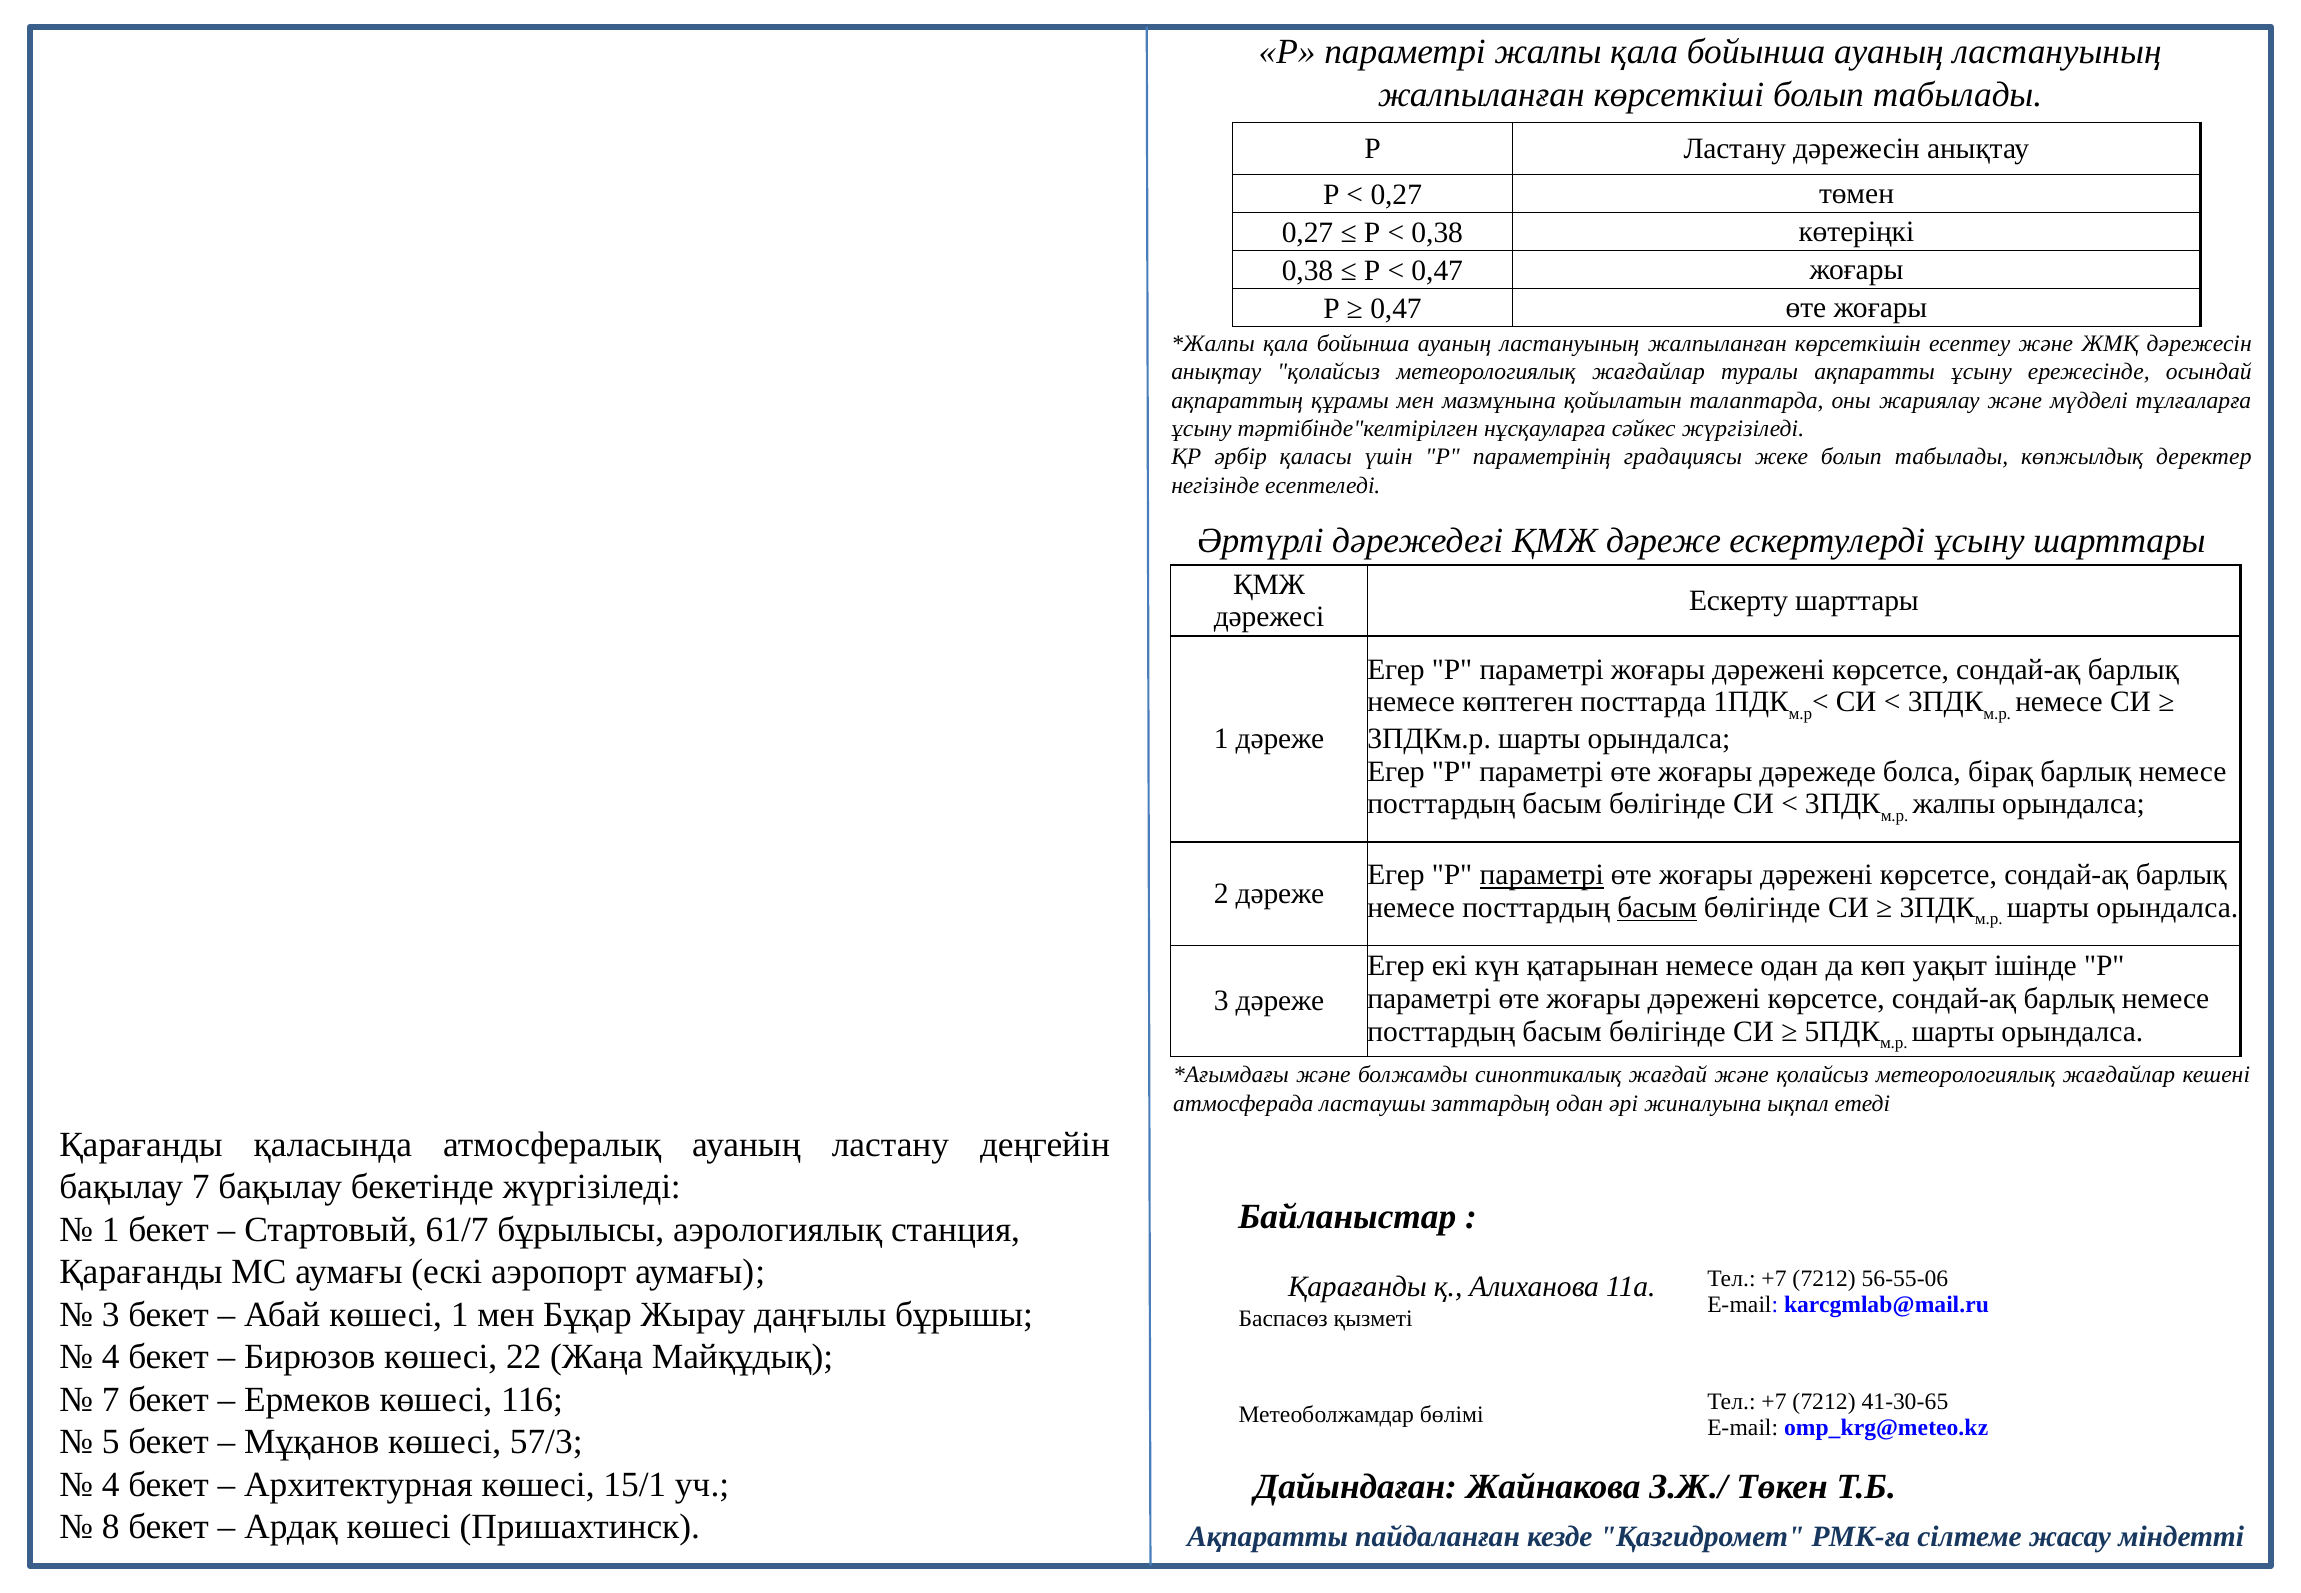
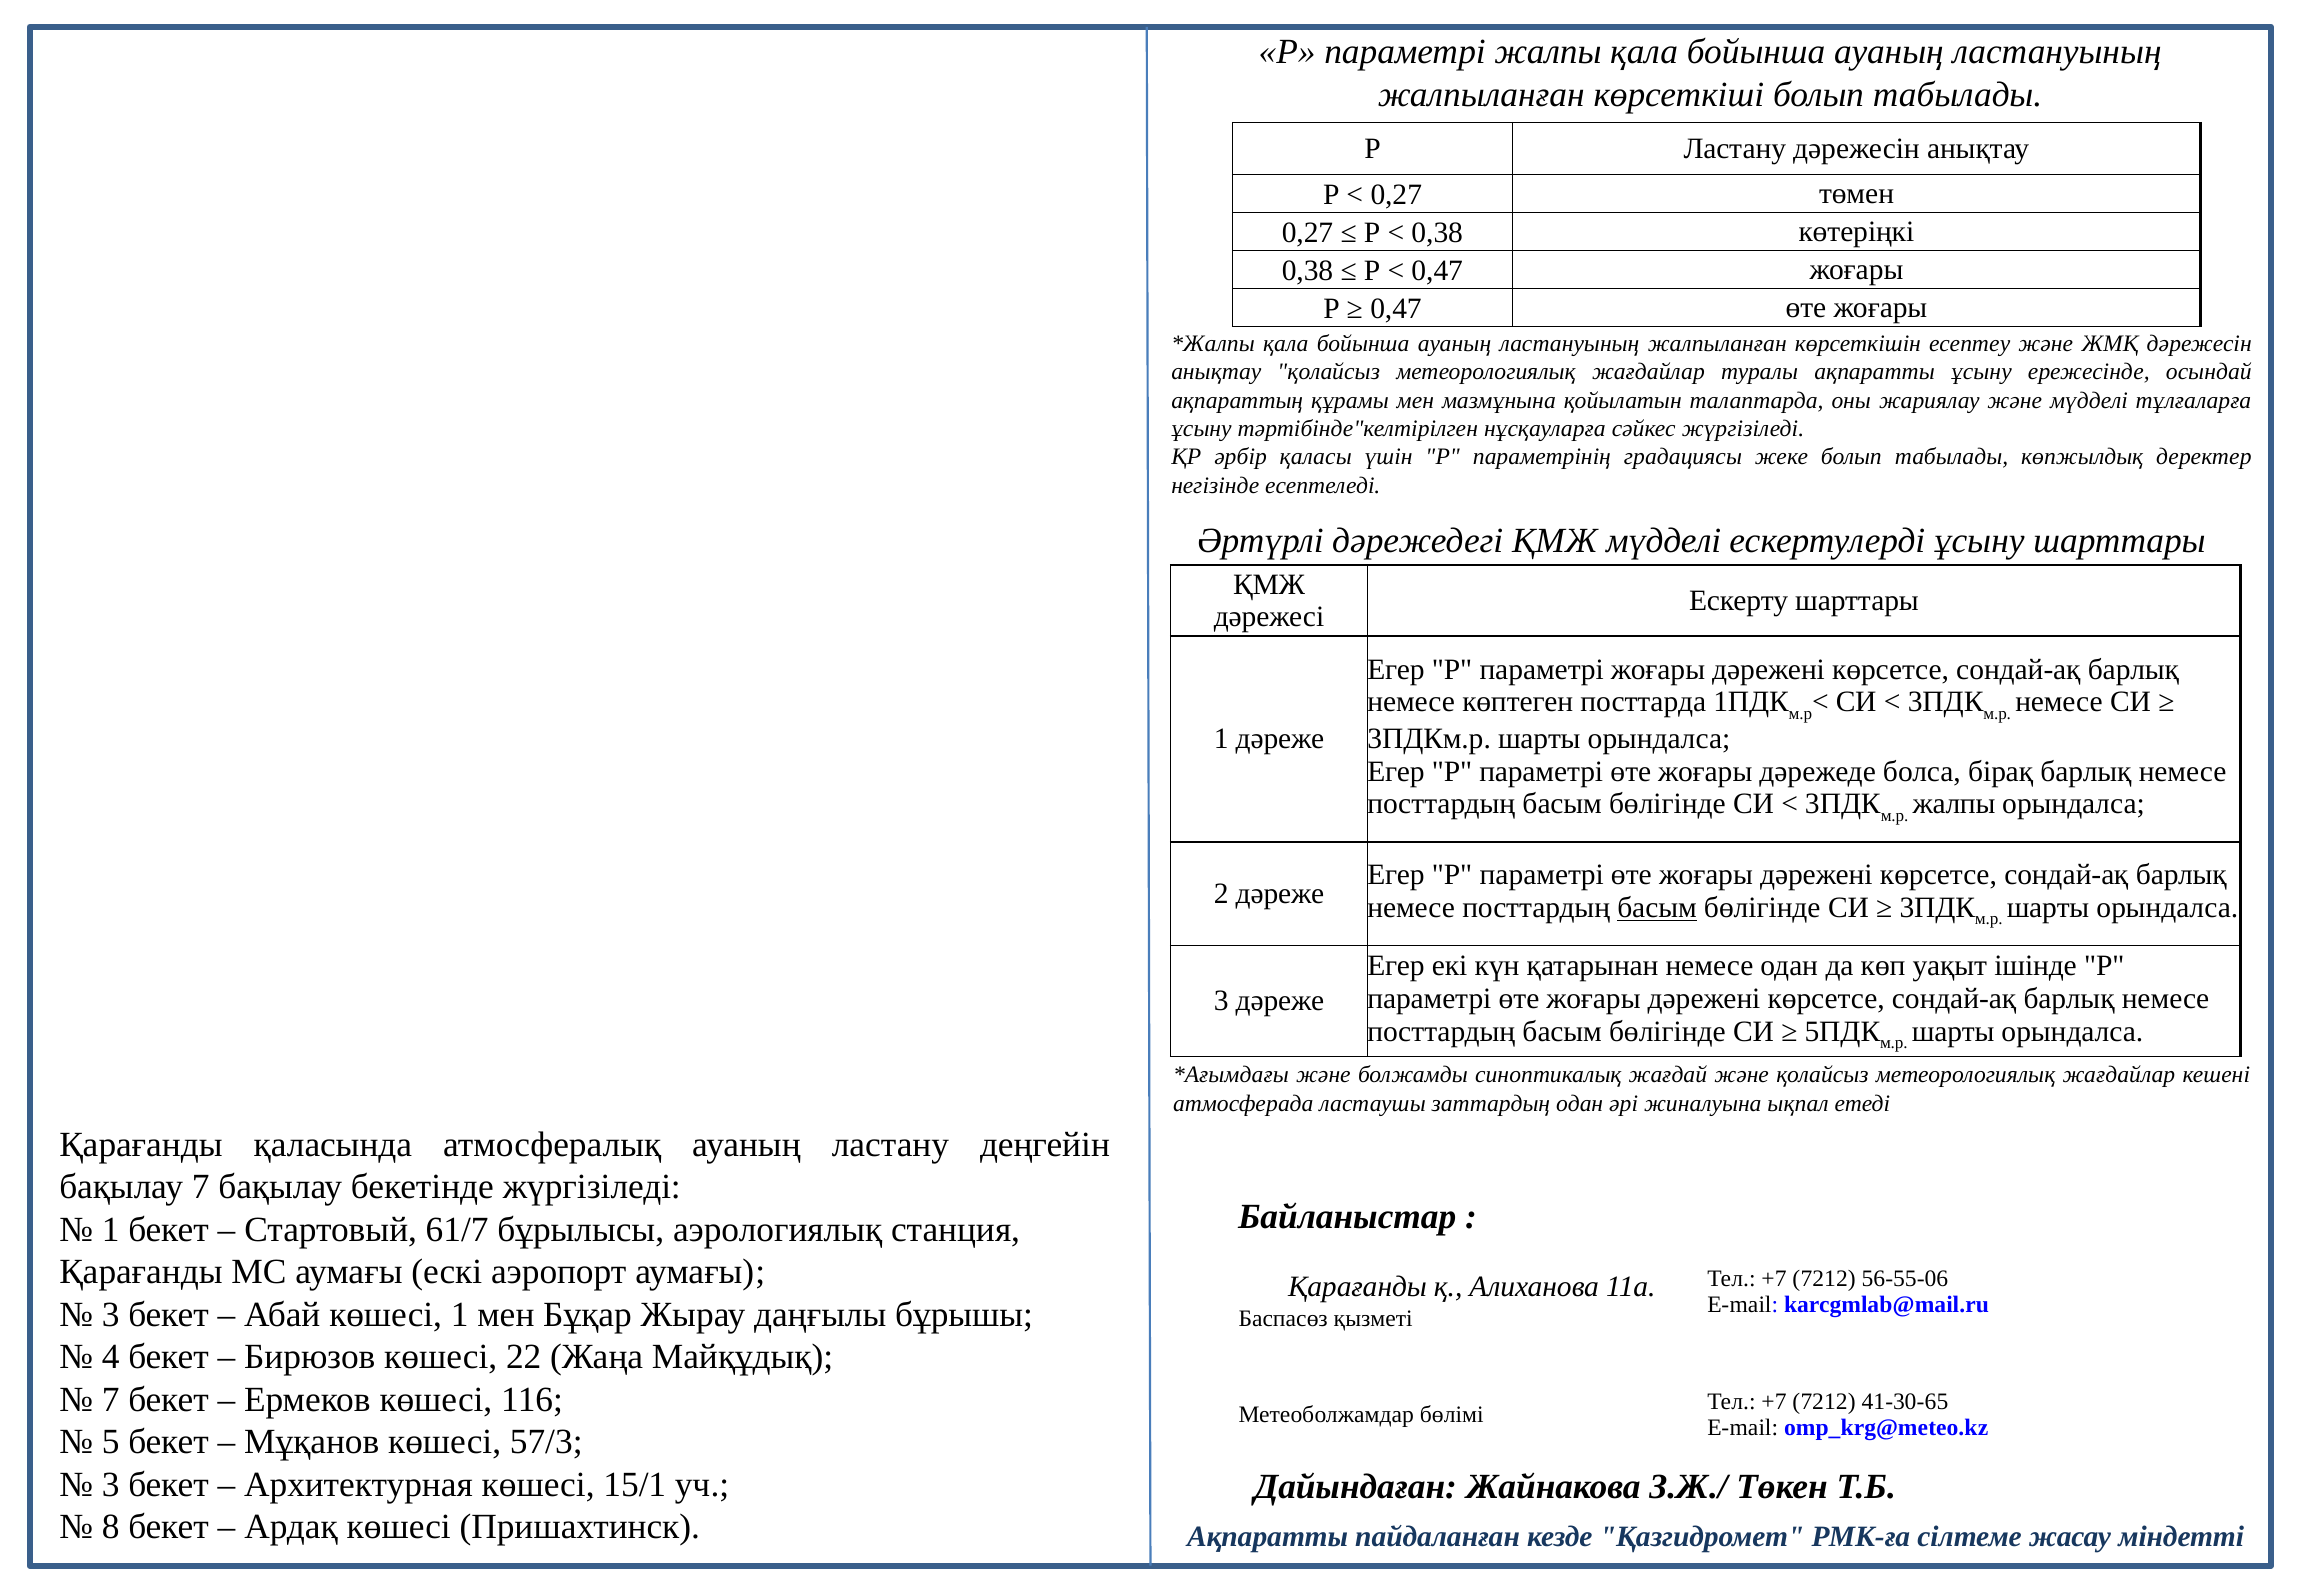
ҚМЖ дәреже: дәреже -> мүдделі (1664, 541)
параметрі underline: present -> none (1542, 875)
4: 4 -> 3 (111, 1485)
